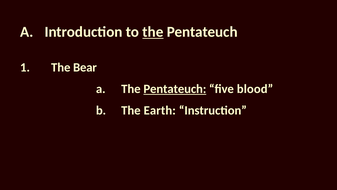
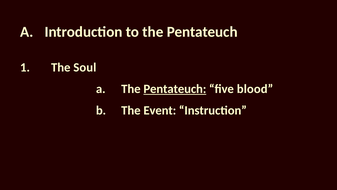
the underline: present -> none (153, 32)
Bear: Bear -> Soul (85, 67)
Earth: Earth -> Event (160, 110)
